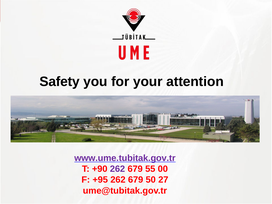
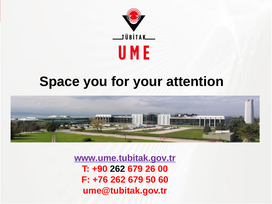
Safety: Safety -> Space (60, 82)
262 colour: purple -> black (117, 169)
55: 55 -> 26 (150, 169)
+95: +95 -> +76 (100, 180)
27: 27 -> 60 (163, 180)
